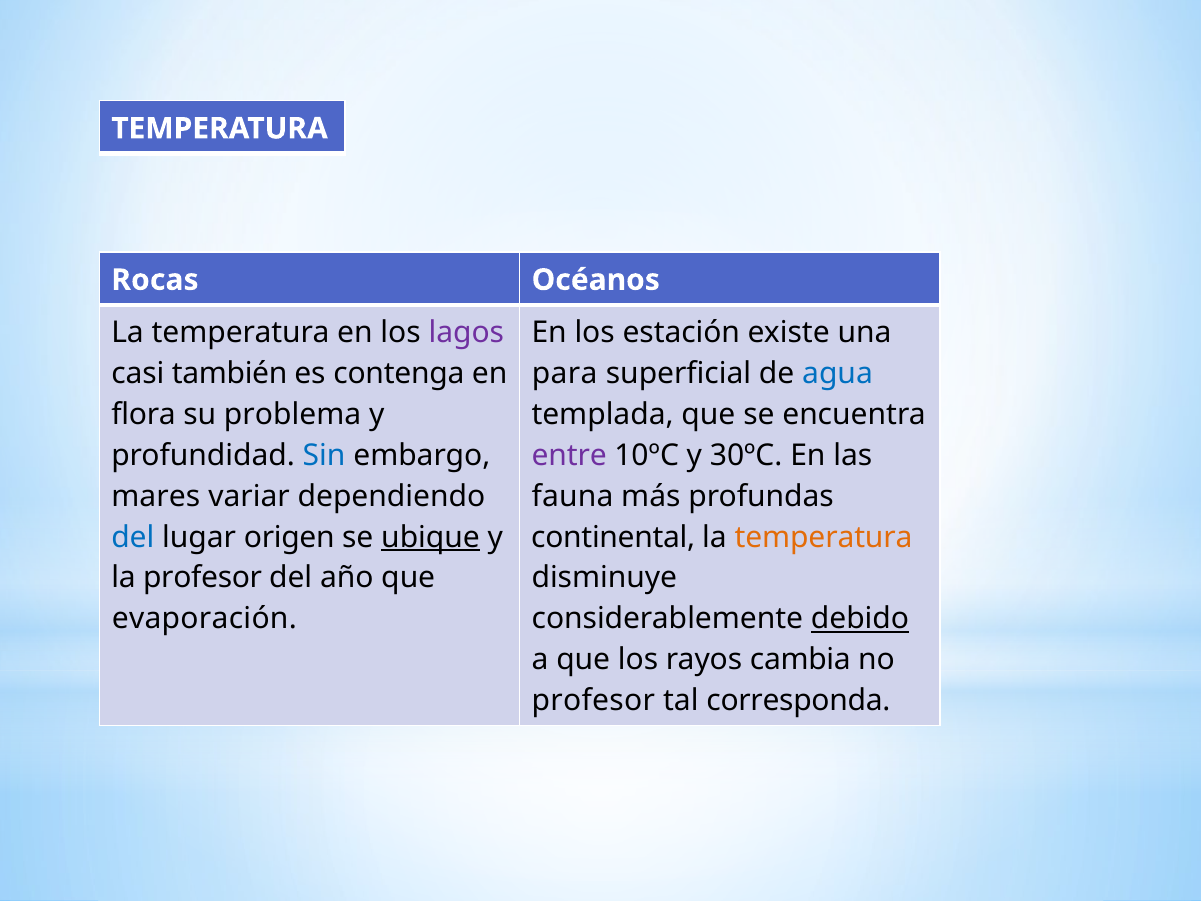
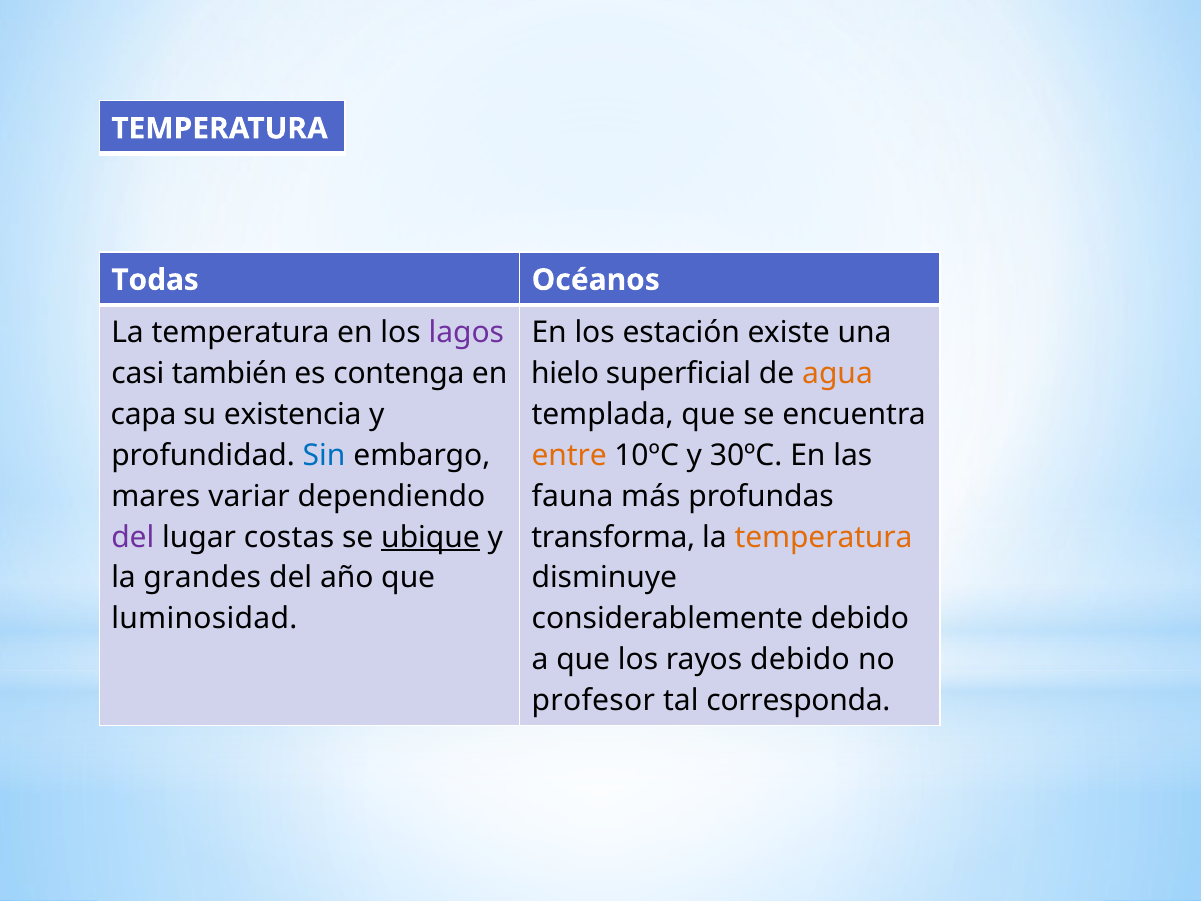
Rocas: Rocas -> Todas (155, 280)
para: para -> hielo (565, 374)
agua colour: blue -> orange (838, 374)
flora: flora -> capa (144, 415)
problema: problema -> existencia (293, 415)
entre colour: purple -> orange (569, 455)
del colour: blue -> purple (133, 537)
origen: origen -> costas (289, 537)
continental: continental -> transforma (613, 537)
la profesor: profesor -> grandes (202, 578)
evaporación: evaporación -> luminosidad (204, 619)
debido underline: present -> none (860, 619)
rayos cambia: cambia -> debido (800, 660)
